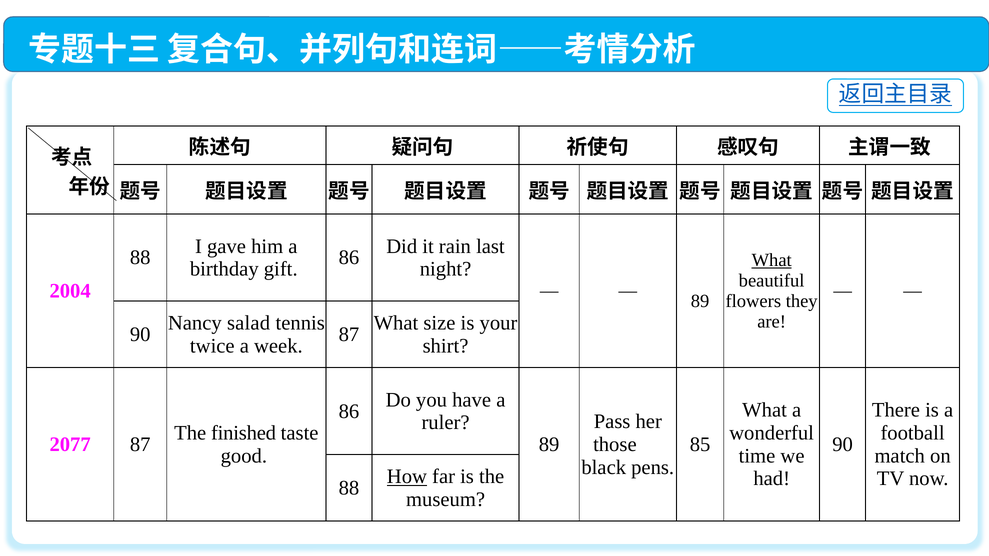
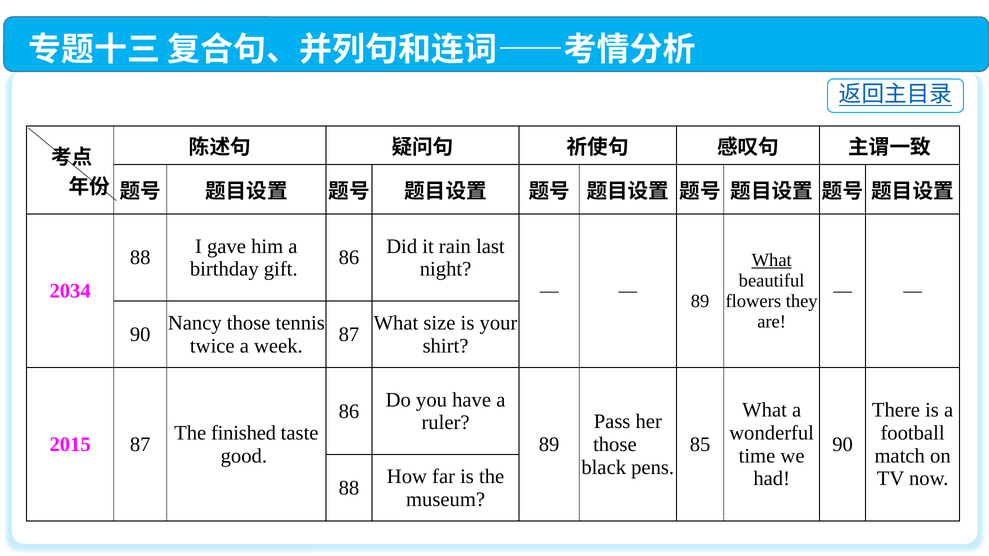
2004: 2004 -> 2034 (70, 291)
Nancy salad: salad -> those (249, 323)
2077: 2077 -> 2015 (70, 445)
How underline: present -> none (407, 477)
